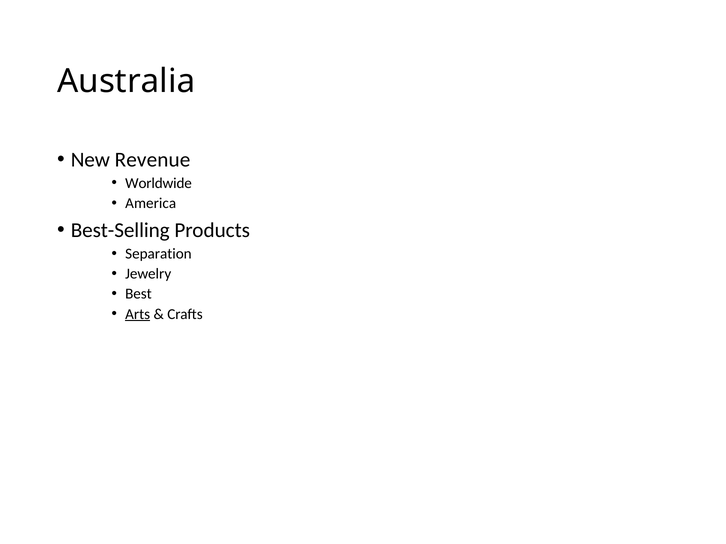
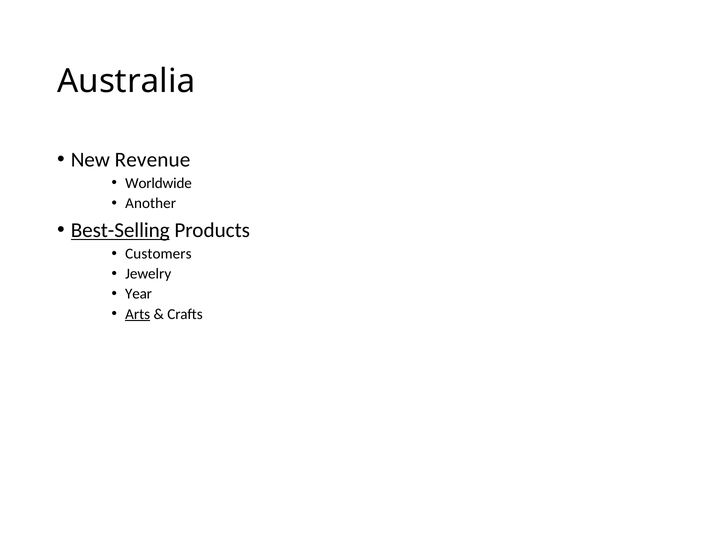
America: America -> Another (151, 203)
Best-Selling underline: none -> present (120, 231)
Separation: Separation -> Customers (158, 254)
Best: Best -> Year (139, 294)
